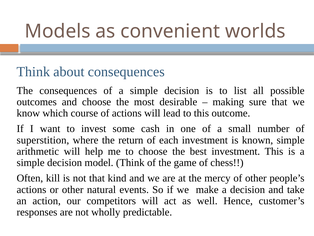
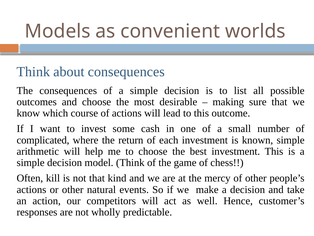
superstition: superstition -> complicated (43, 140)
